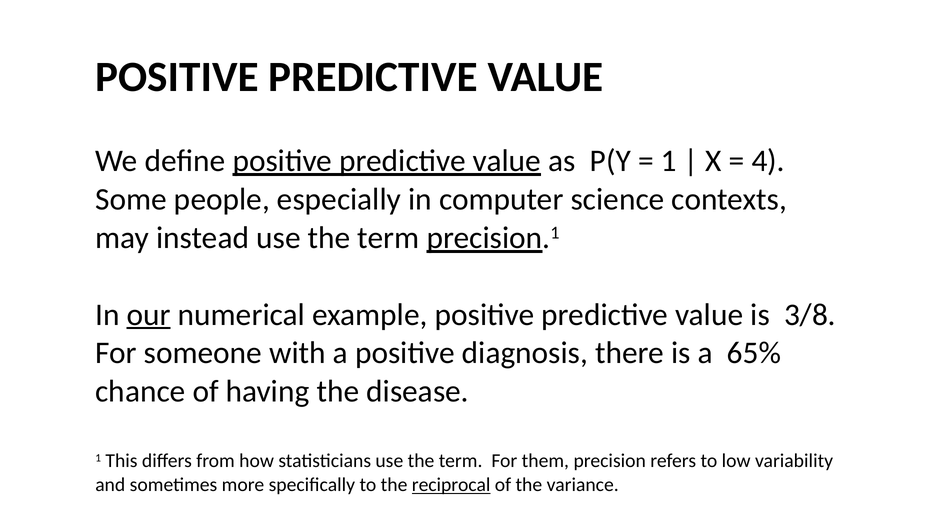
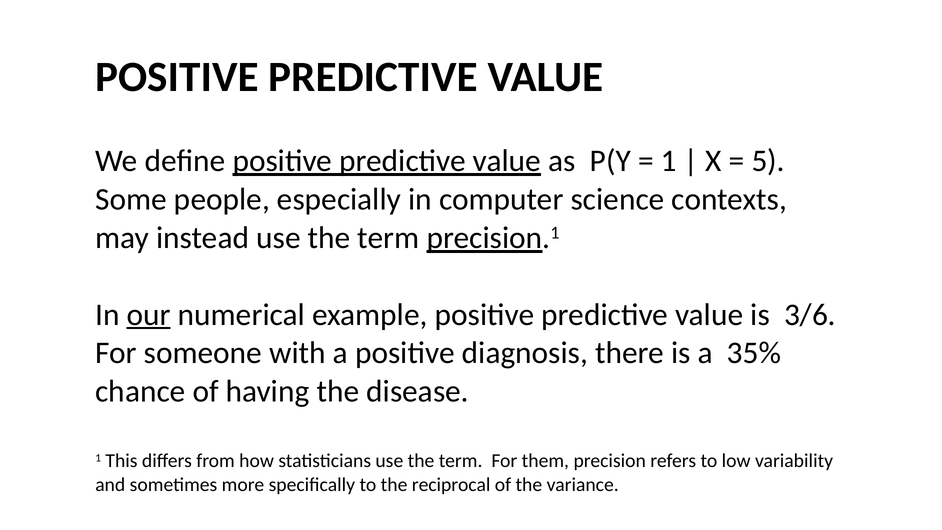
4: 4 -> 5 (768, 161)
3/8: 3/8 -> 3/6 (810, 315)
65%: 65% -> 35% (754, 353)
reciprocal underline: present -> none (451, 485)
